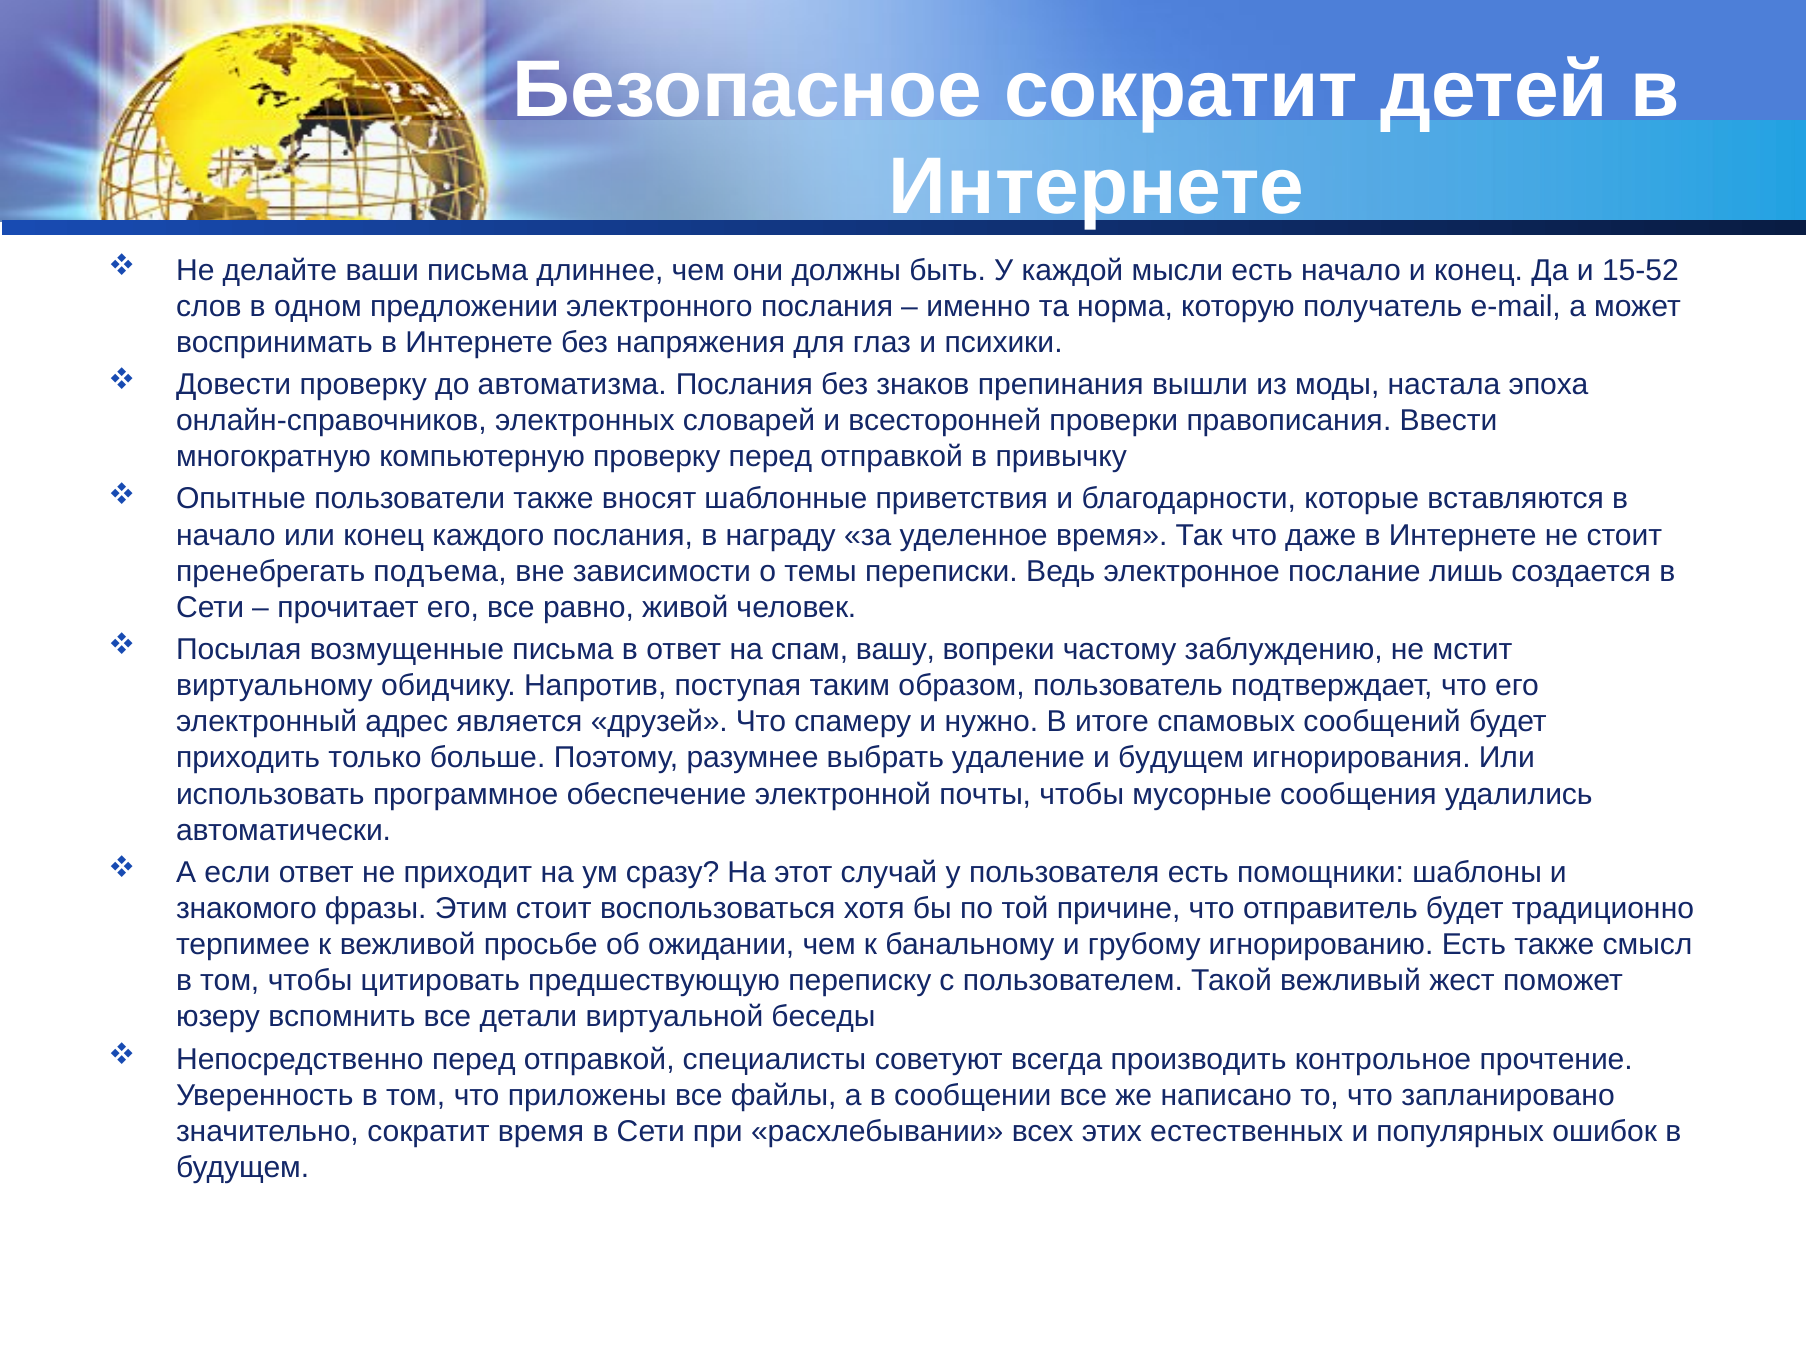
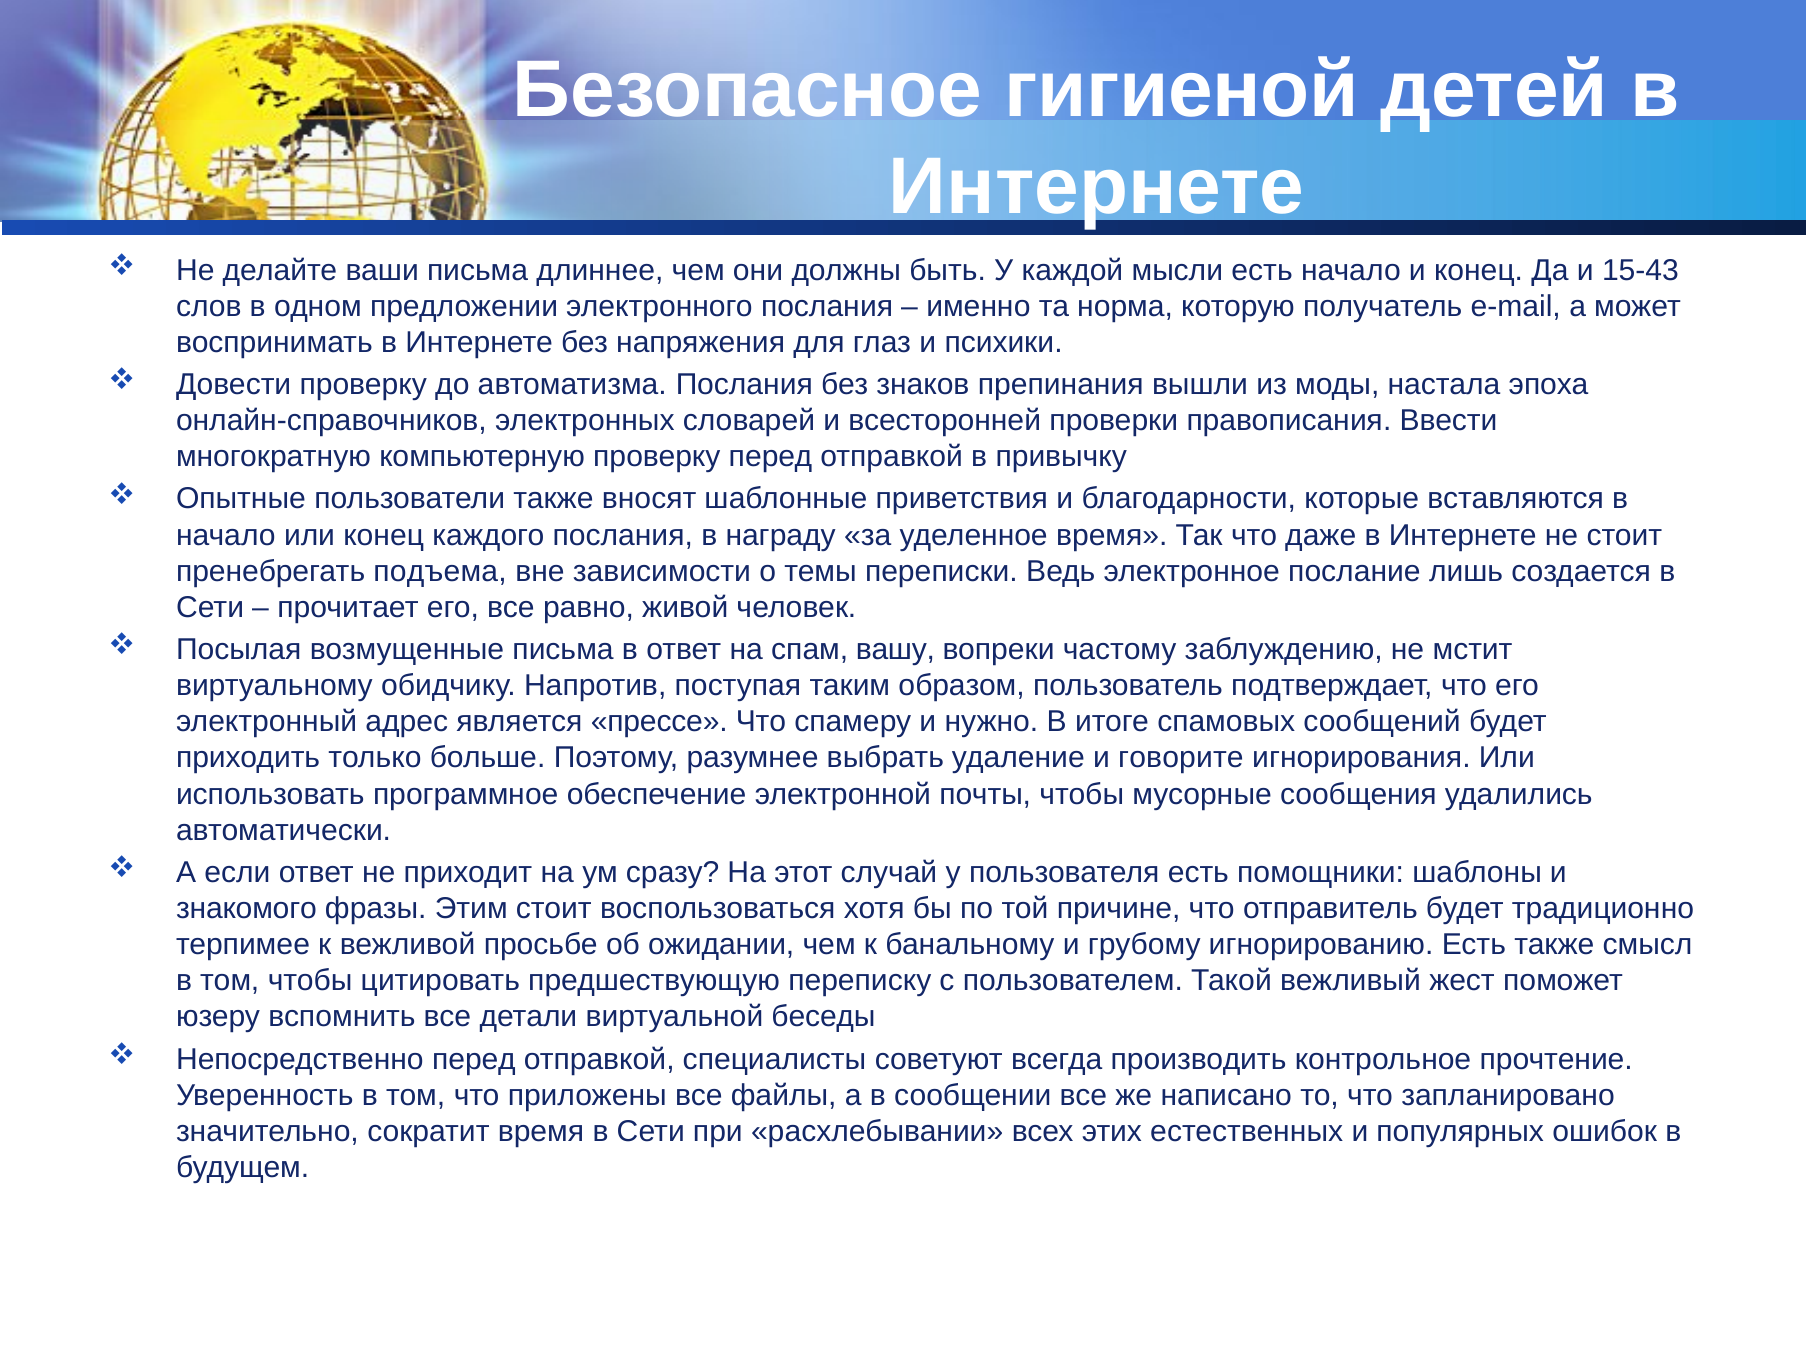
Безопасное сократит: сократит -> гигиеной (1181, 90)
15-52: 15-52 -> 15-43 (1640, 270)
друзей: друзей -> прессе (659, 722)
и будущем: будущем -> говорите (1181, 758)
